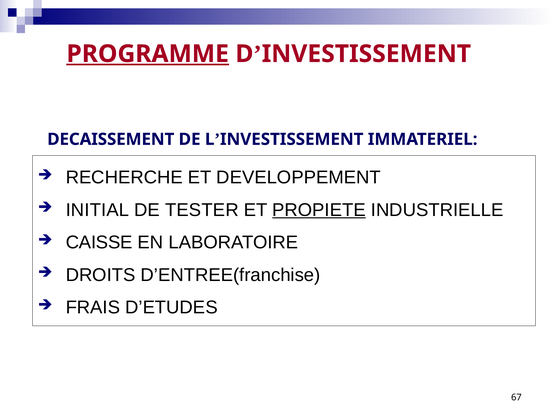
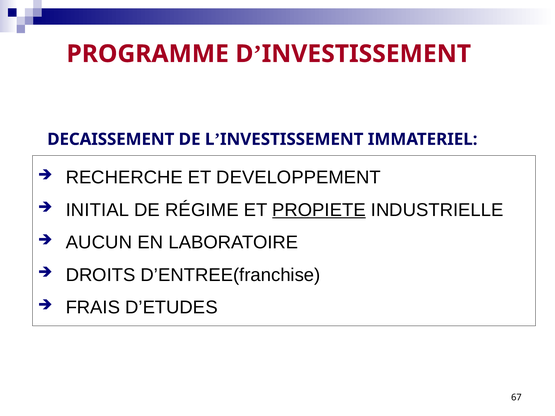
PROGRAMME underline: present -> none (148, 54)
TESTER: TESTER -> RÉGIME (202, 210)
CAISSE: CAISSE -> AUCUN (99, 243)
